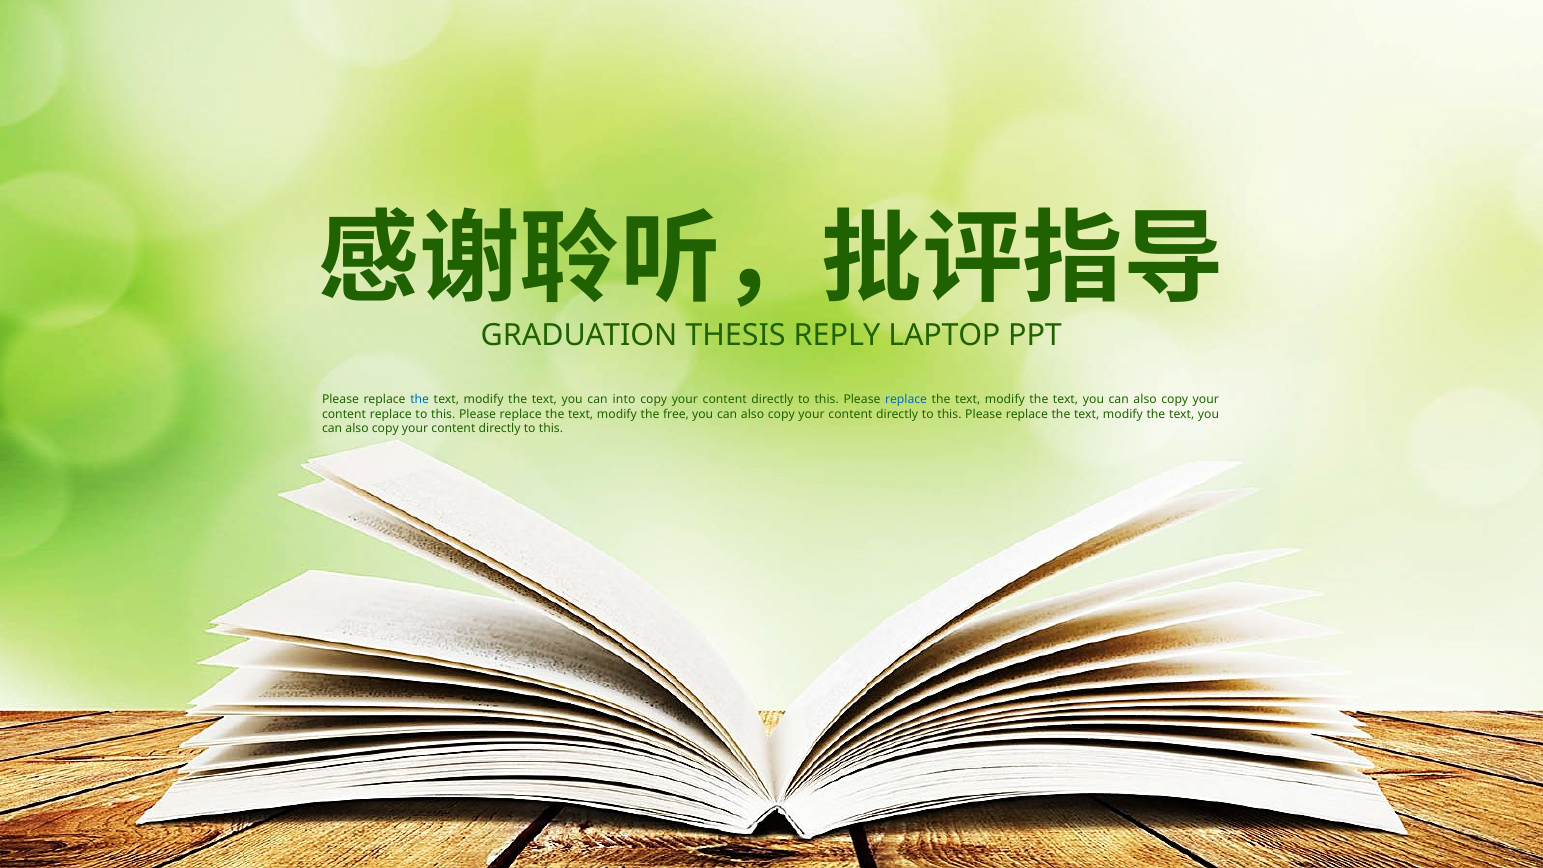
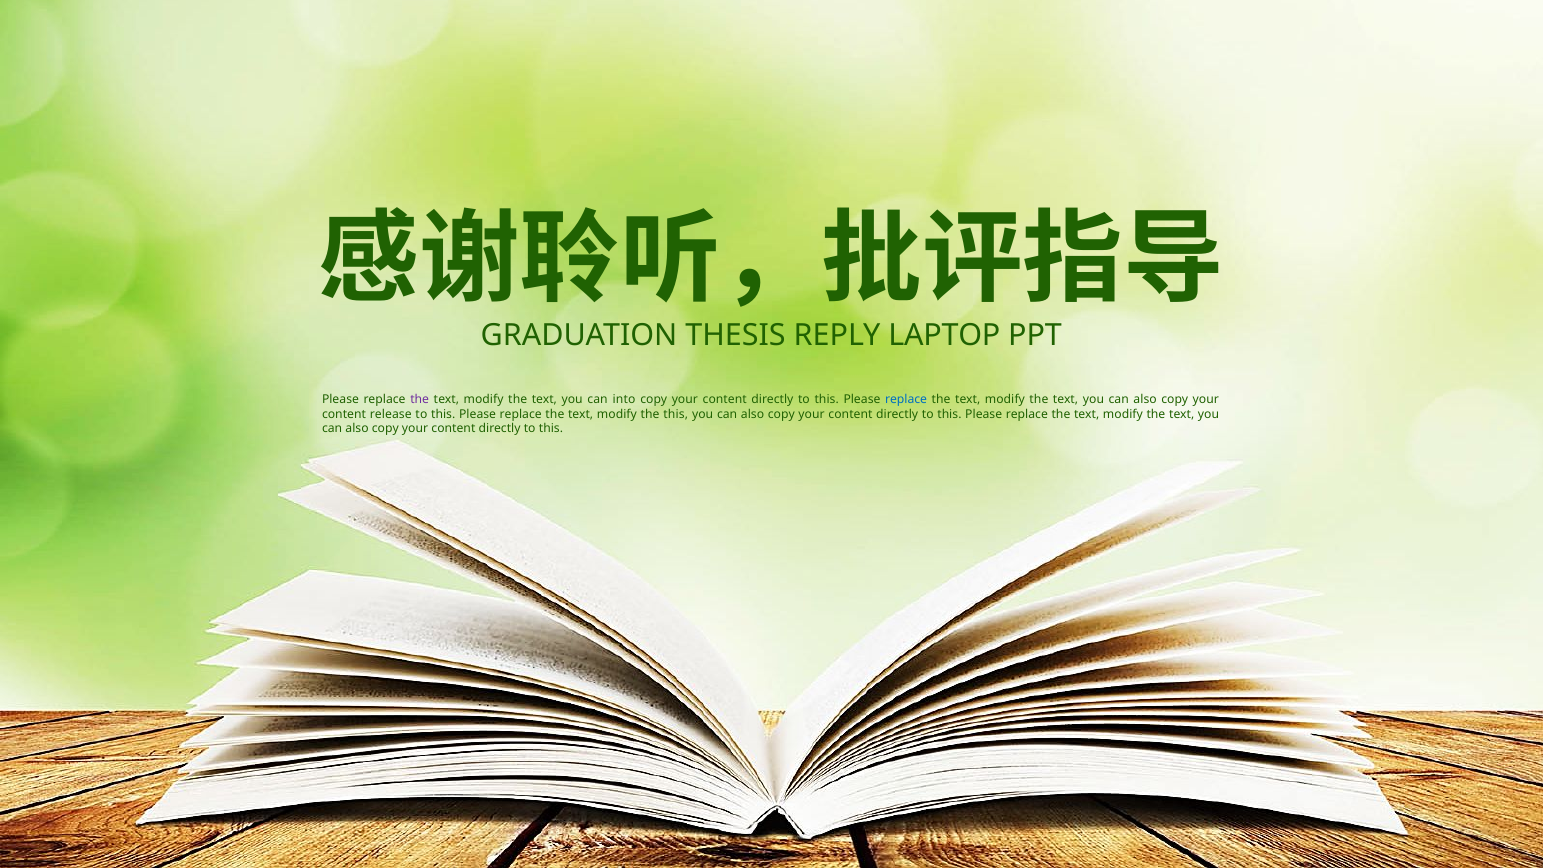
the colour: blue -> purple (420, 400)
content replace: replace -> release (391, 414)
the free: free -> this (676, 414)
